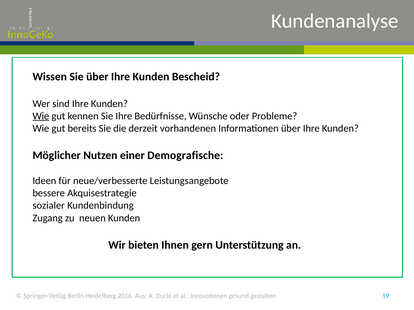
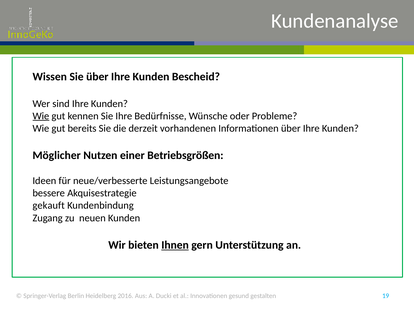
Demografische: Demografische -> Betriebsgrößen (185, 156)
sozialer: sozialer -> gekauft (49, 206)
Ihnen underline: none -> present (175, 245)
